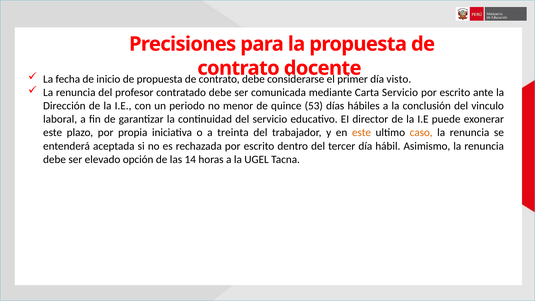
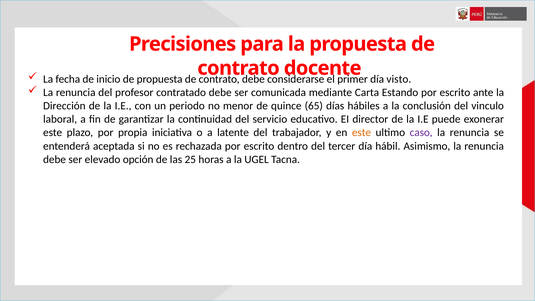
Carta Servicio: Servicio -> Estando (400, 92)
53: 53 -> 65 (314, 106)
treinta: treinta -> latente (233, 133)
caso colour: orange -> purple (421, 133)
14: 14 -> 25 (190, 159)
